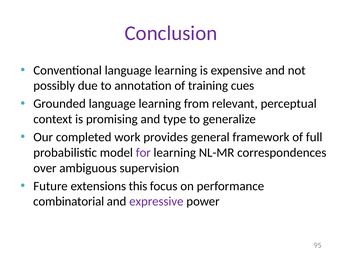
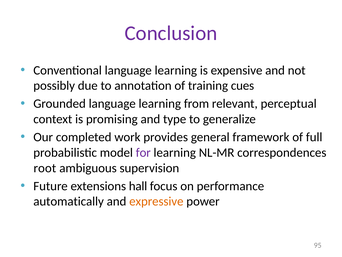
over: over -> root (45, 168)
this: this -> hall (138, 186)
combinatorial: combinatorial -> automatically (69, 201)
expressive colour: purple -> orange (156, 201)
